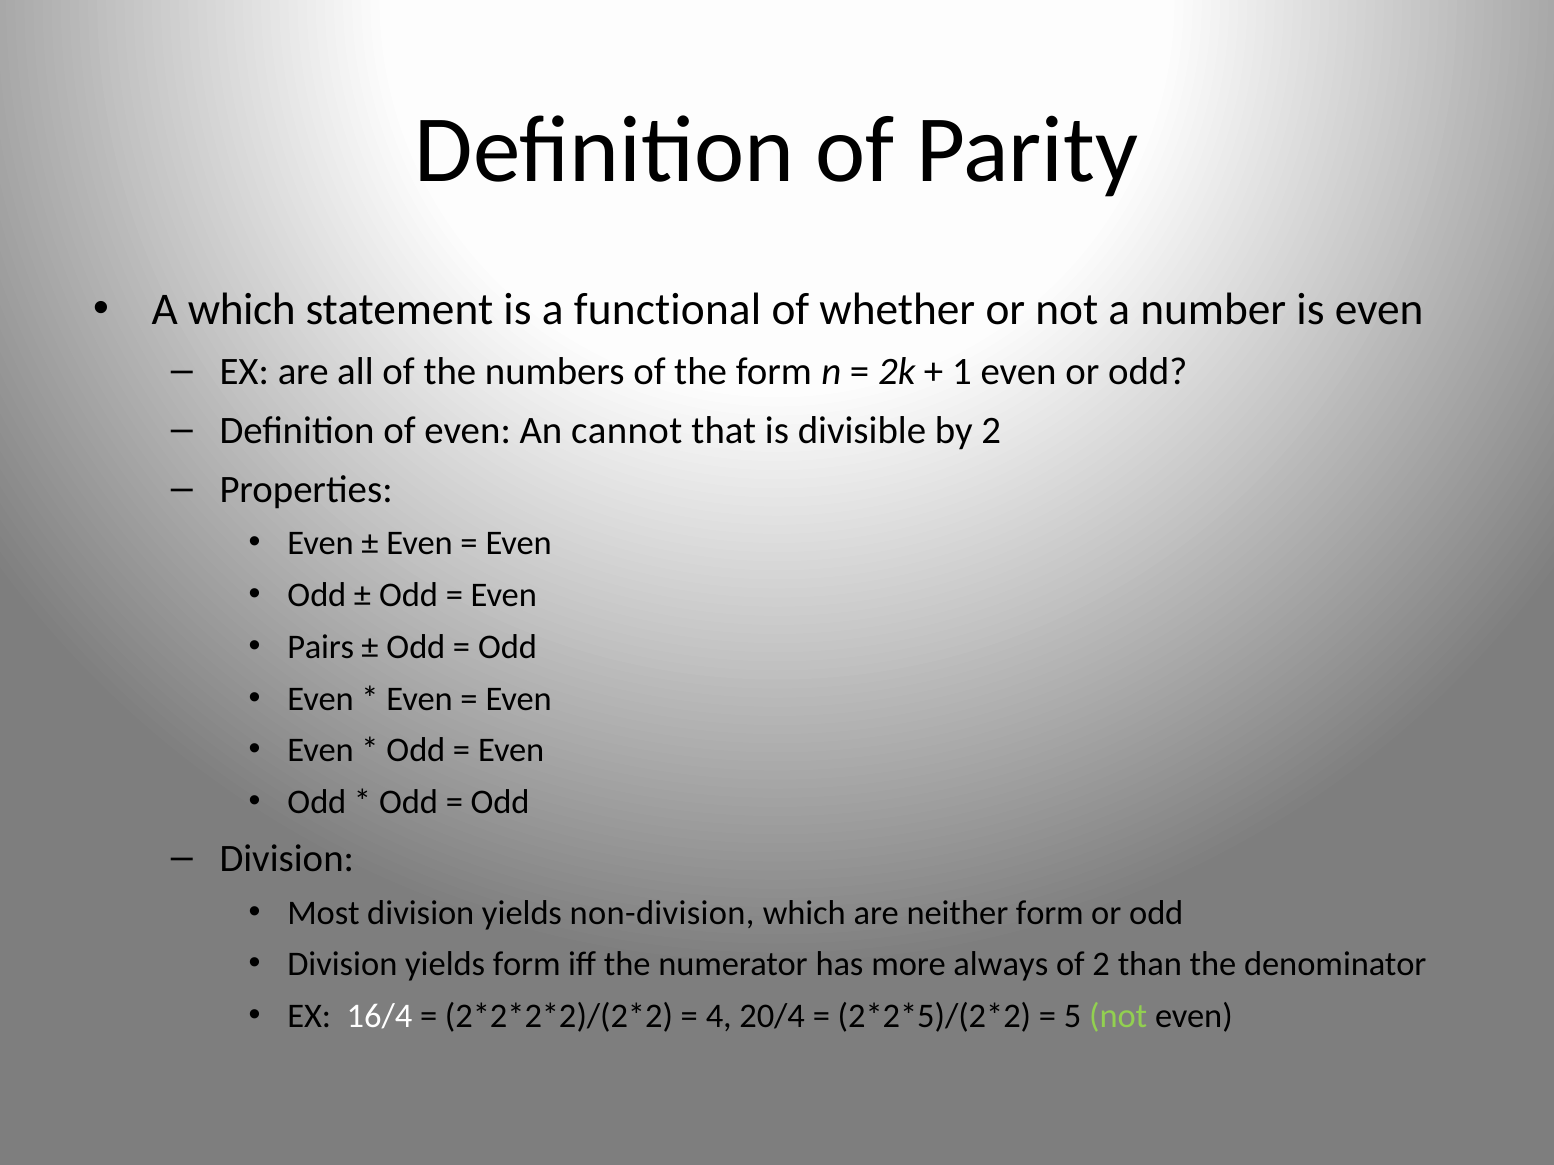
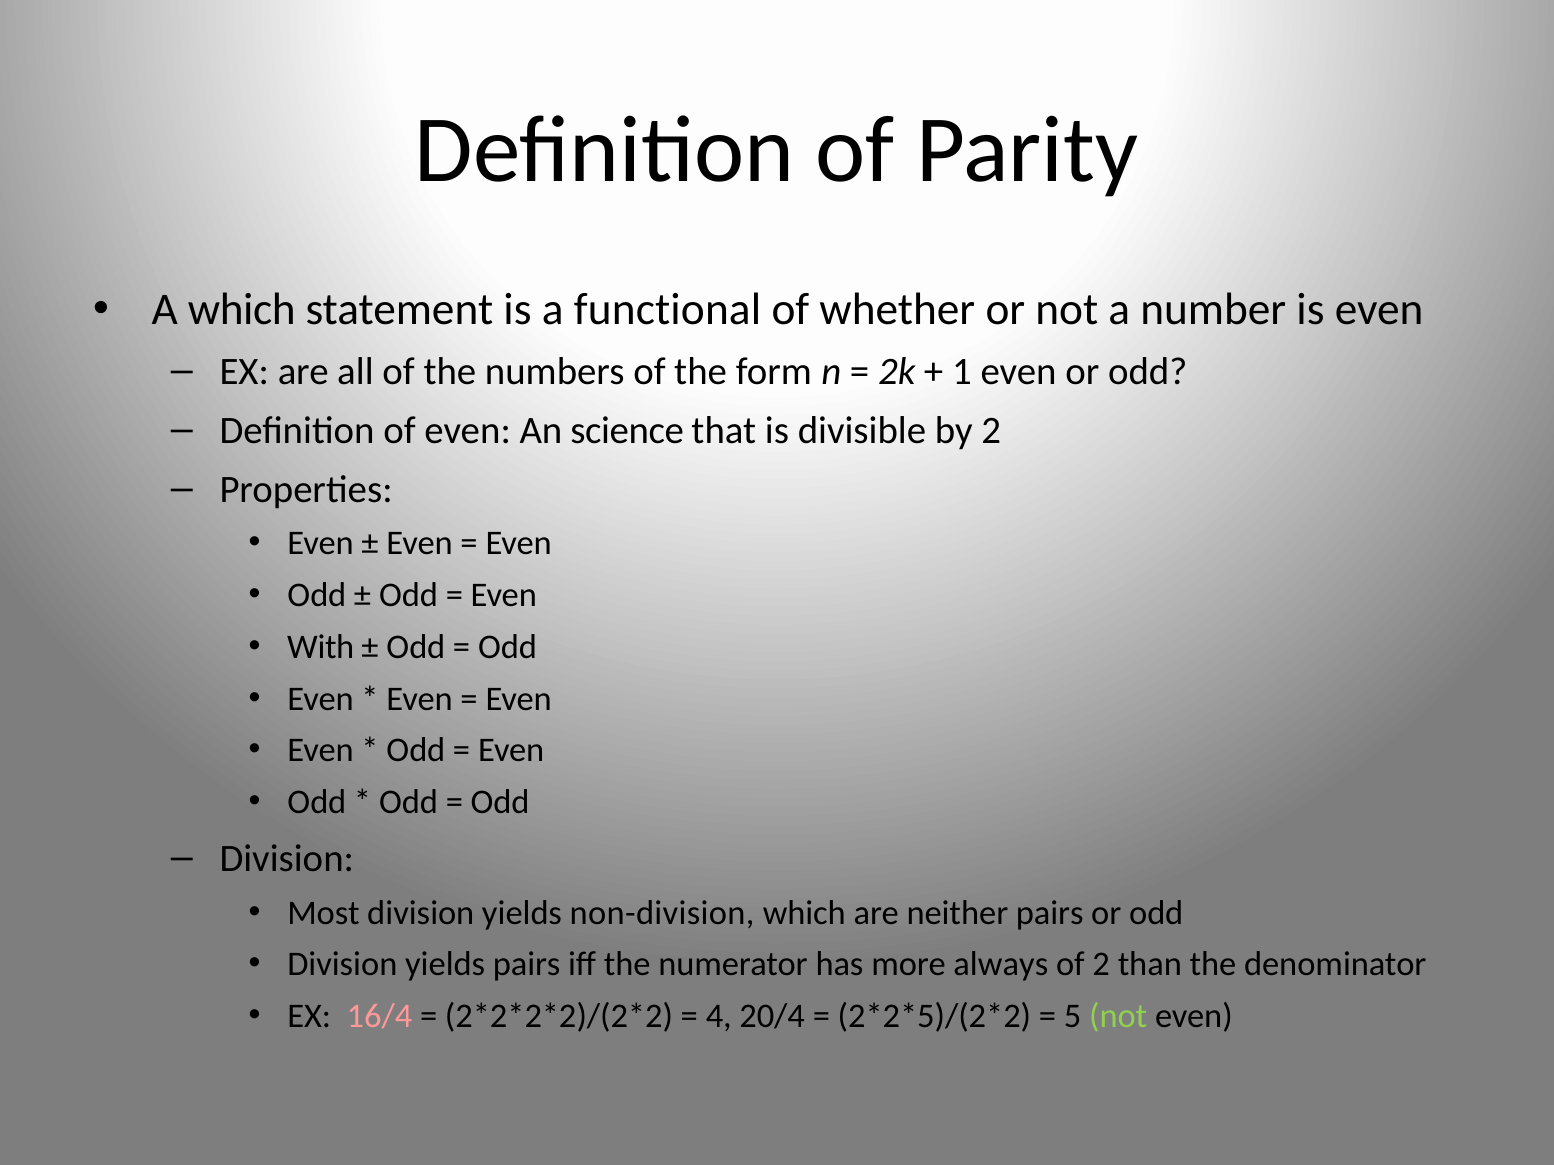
cannot: cannot -> science (627, 431)
Pairs: Pairs -> With (321, 647)
neither form: form -> pairs (1050, 913)
yields form: form -> pairs (527, 965)
16/4 colour: white -> pink (379, 1017)
